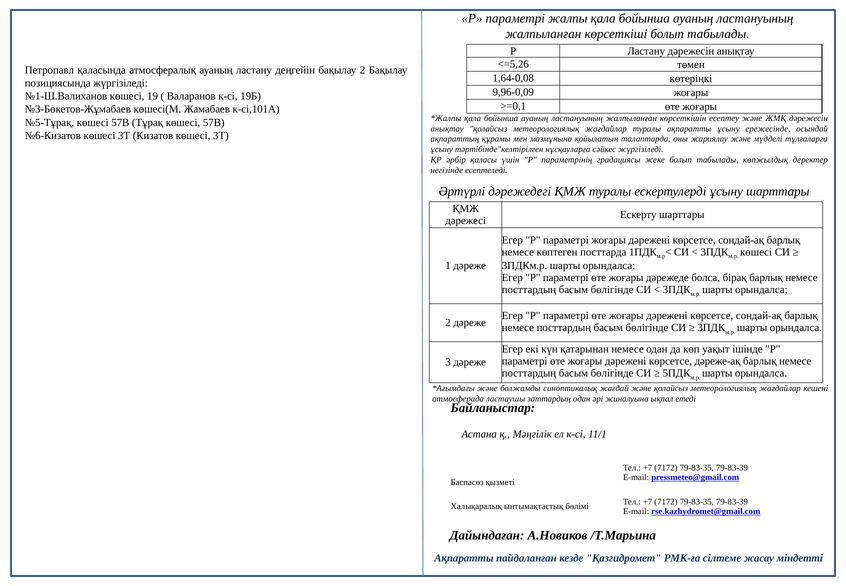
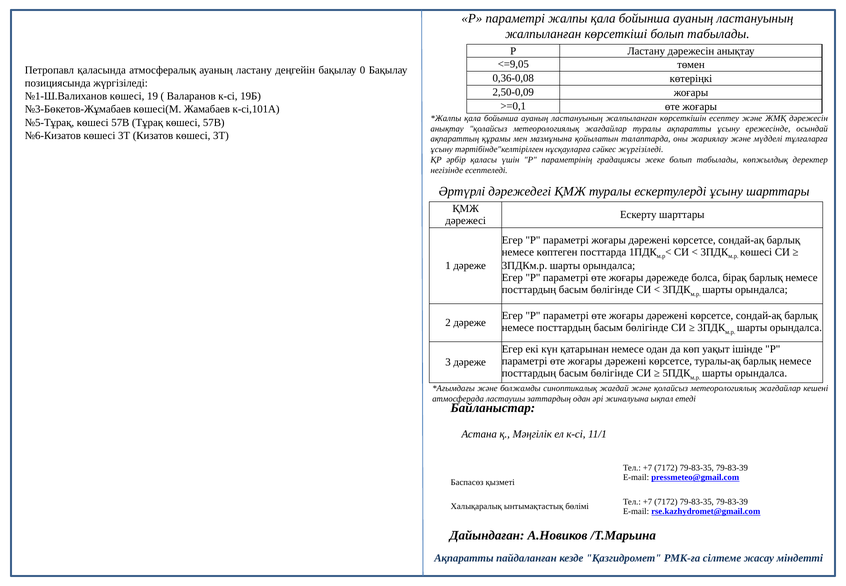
<=5,26: <=5,26 -> <=9,05 (513, 64)
бақылау 2: 2 -> 0 (363, 70)
1,64-0,08: 1,64-0,08 -> 0,36-0,08 (513, 78)
9,96-0,09: 9,96-0,09 -> 2,50-0,09 (513, 92)
дәреже-ақ: дәреже-ақ -> туралы-ақ (718, 361)
